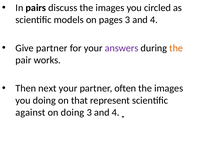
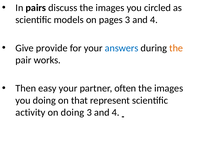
Give partner: partner -> provide (52, 48)
answers colour: purple -> blue (122, 48)
next: next -> easy (47, 89)
against: against -> activity (30, 113)
